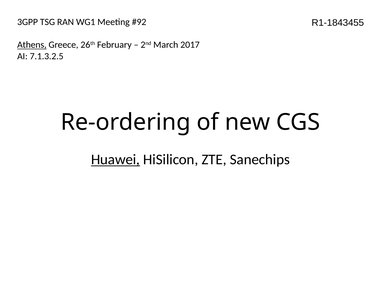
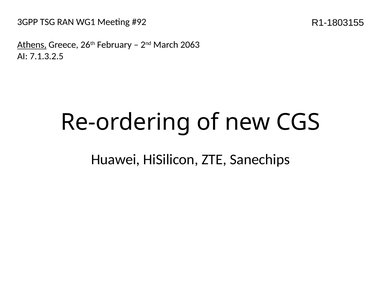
R1-1843455: R1-1843455 -> R1-1803155 (338, 23)
2017: 2017 -> 2063 (190, 45)
Huawei underline: present -> none (115, 160)
